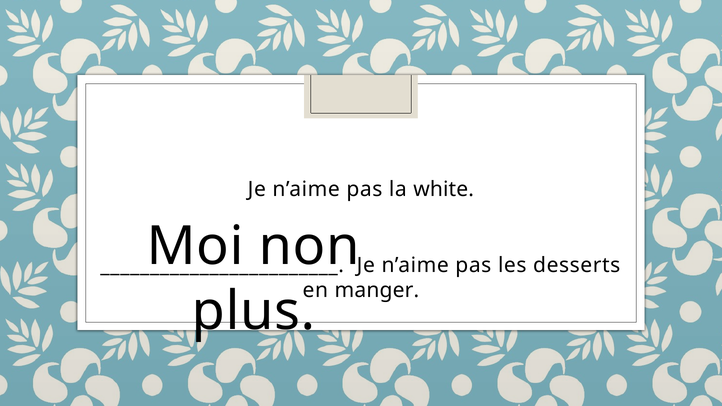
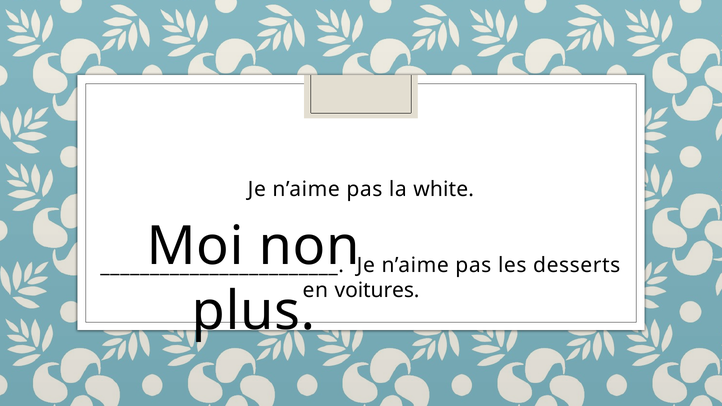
manger: manger -> voitures (377, 291)
